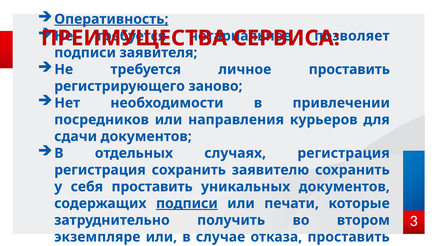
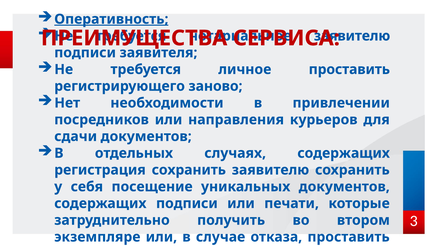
позволяет: позволяет -> заявителю (352, 36)
случаях регистрация: регистрация -> содержащих (344, 153)
себя проставить: проставить -> посещение (152, 187)
подписи underline: present -> none (187, 203)
